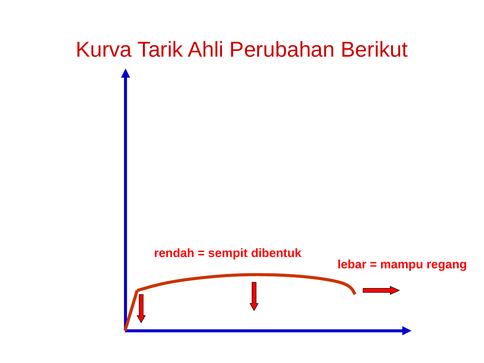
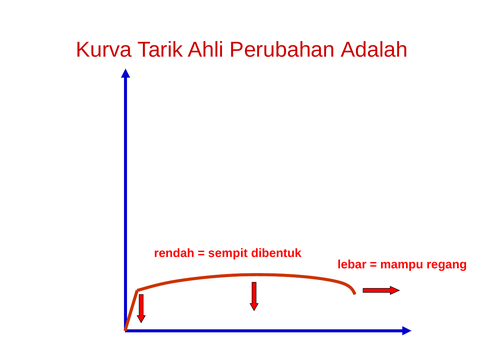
Berikut: Berikut -> Adalah (374, 50)
